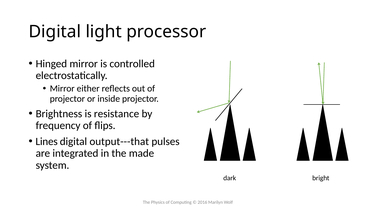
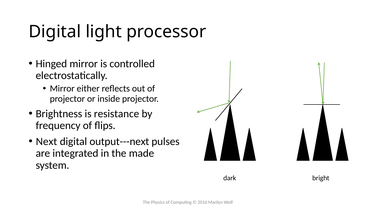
Lines: Lines -> Next (46, 141)
output---that: output---that -> output---next (119, 141)
